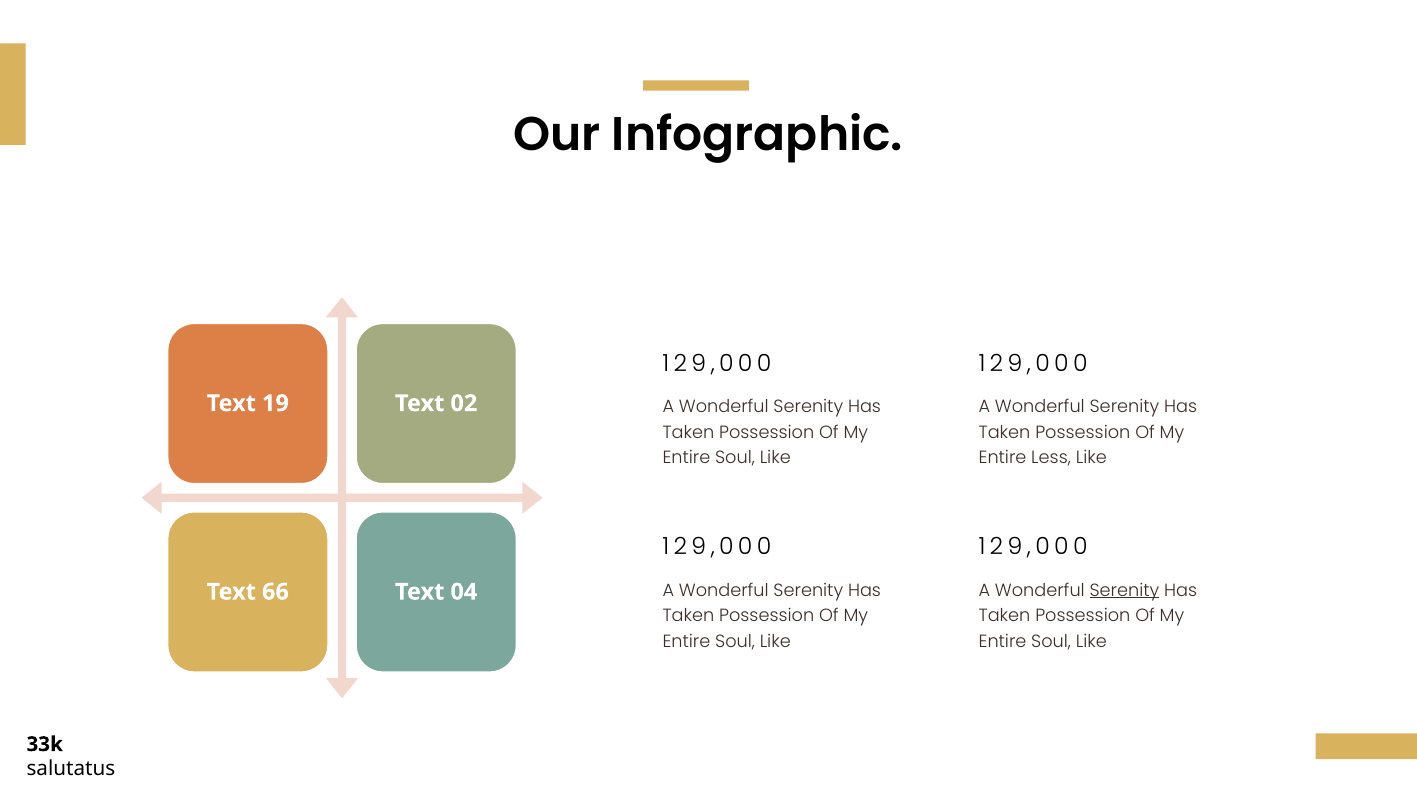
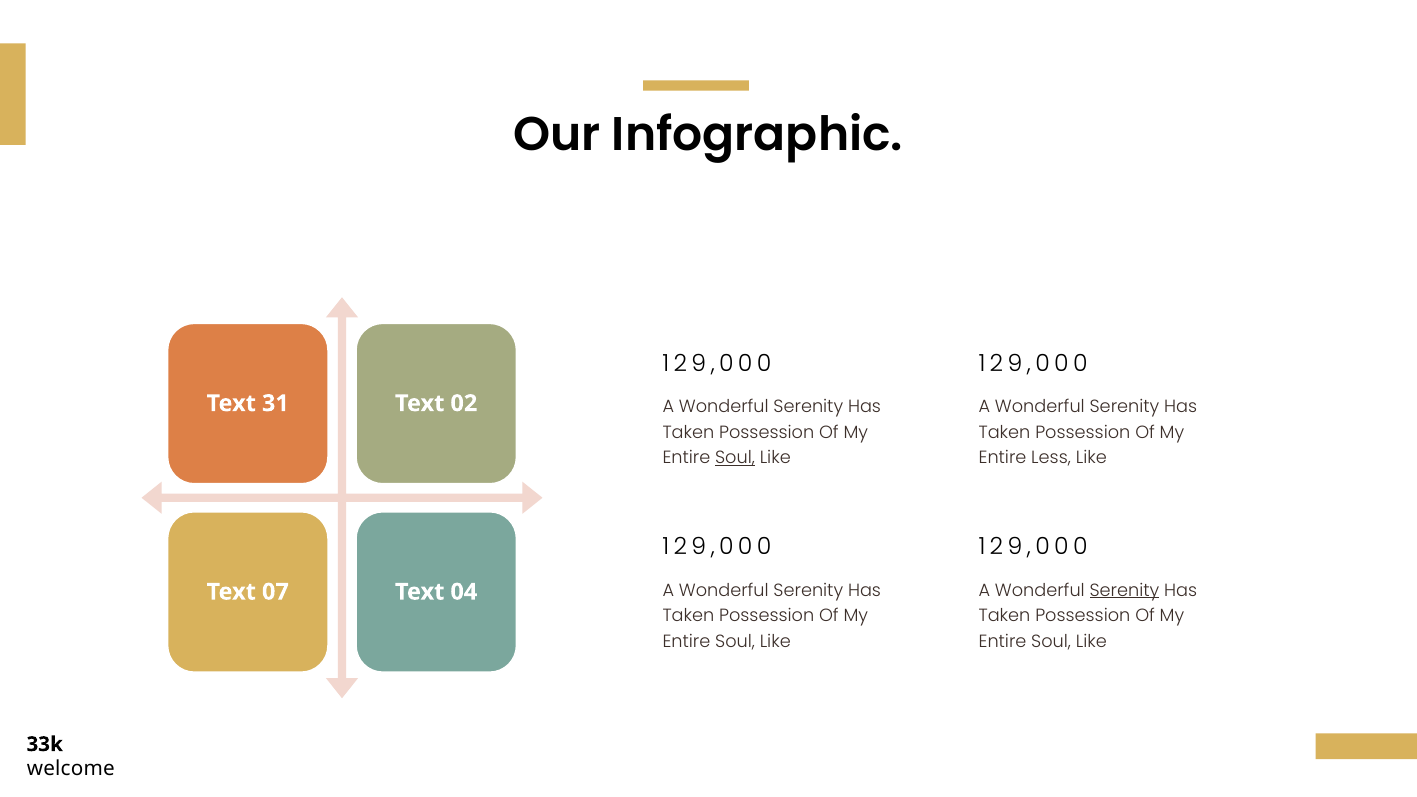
19: 19 -> 31 (275, 403)
Soul underline: none -> present (735, 458)
66: 66 -> 07 (275, 592)
salutatus: salutatus -> welcome (71, 769)
